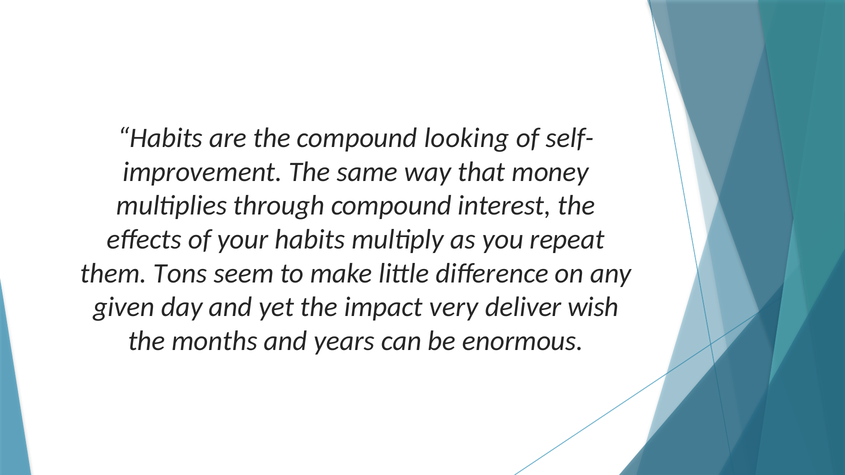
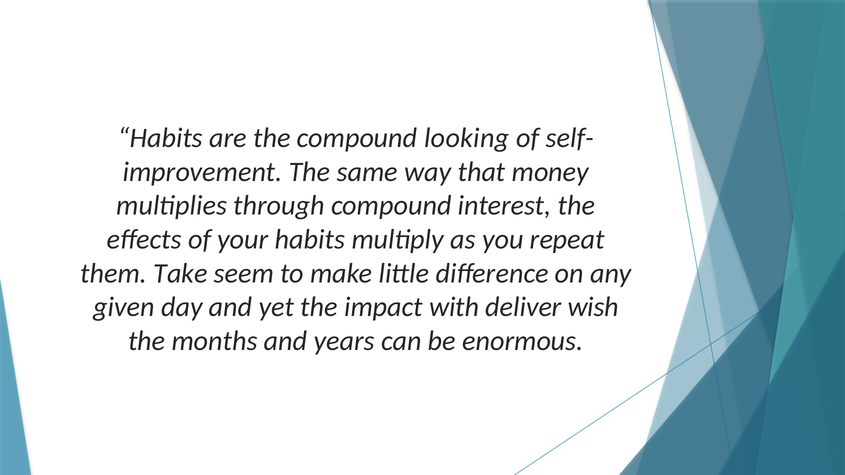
Tons: Tons -> Take (180, 273)
very: very -> with (454, 307)
